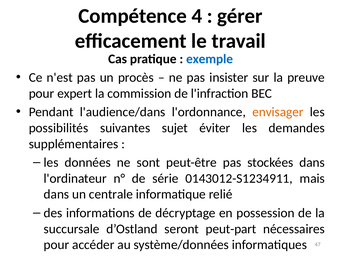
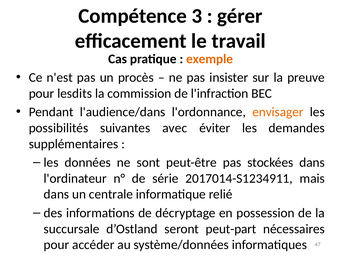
4: 4 -> 3 (197, 16)
exemple colour: blue -> orange (210, 59)
expert: expert -> lesdits (75, 93)
sujet: sujet -> avec (175, 128)
0143012-S1234911: 0143012-S1234911 -> 2017014-S1234911 (239, 178)
